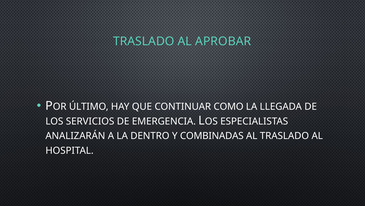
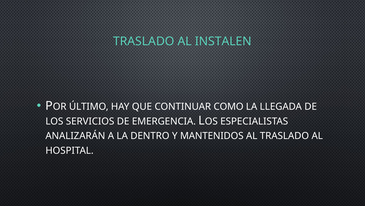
APROBAR: APROBAR -> INSTALEN (223, 41)
COMBINADAS: COMBINADAS -> MANTENIDOS (212, 136)
